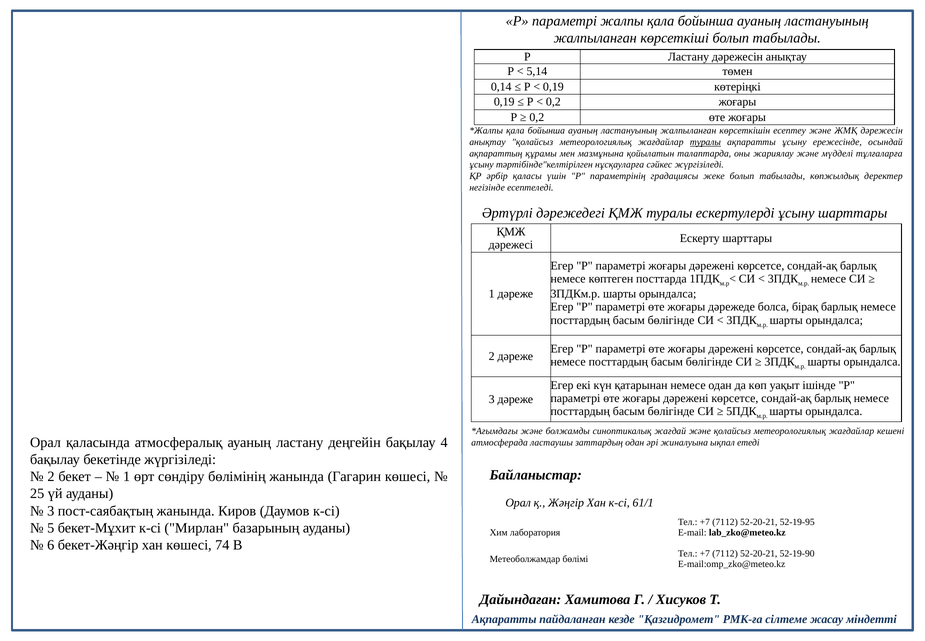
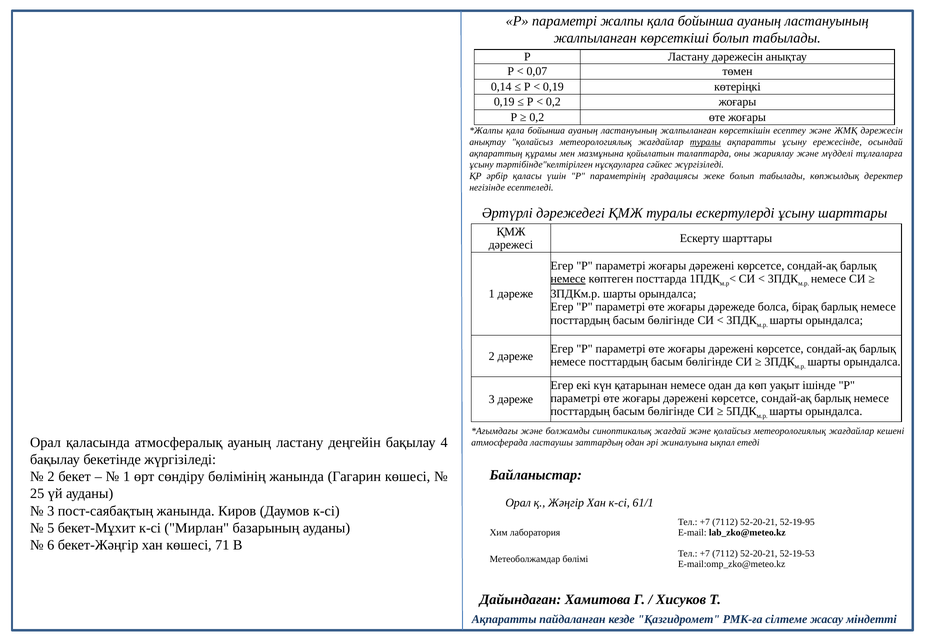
5,14: 5,14 -> 0,07 (537, 71)
немесе underline: none -> present (568, 279)
74: 74 -> 71 (222, 545)
52-19-90: 52-19-90 -> 52-19-53 (797, 553)
